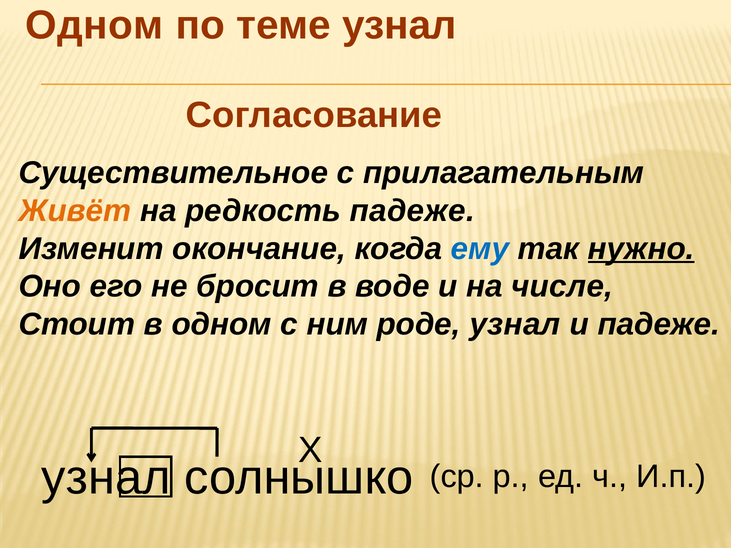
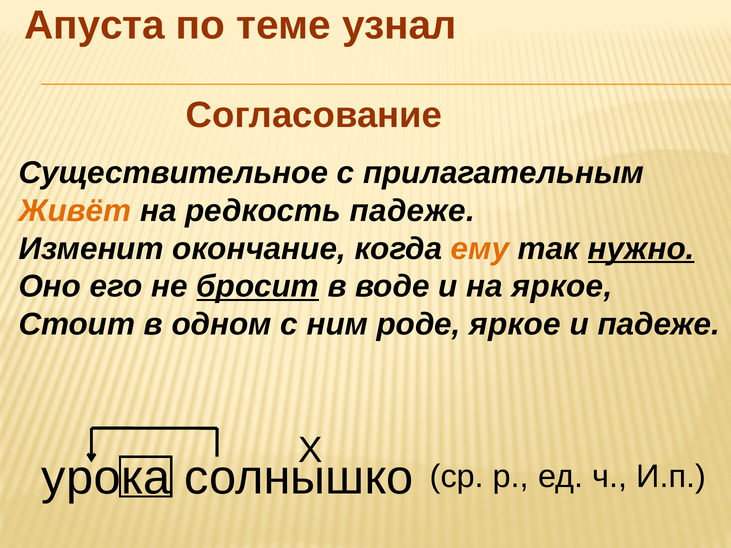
Одном: Одном -> Апуста (95, 26)
ему colour: blue -> orange (480, 249)
бросит underline: none -> present (258, 287)
на числе: числе -> яркое (562, 287)
роде узнал: узнал -> яркое (515, 324)
узнал: узнал -> урока (106, 478)
